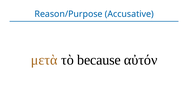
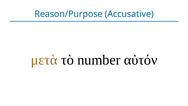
because: because -> number (99, 60)
